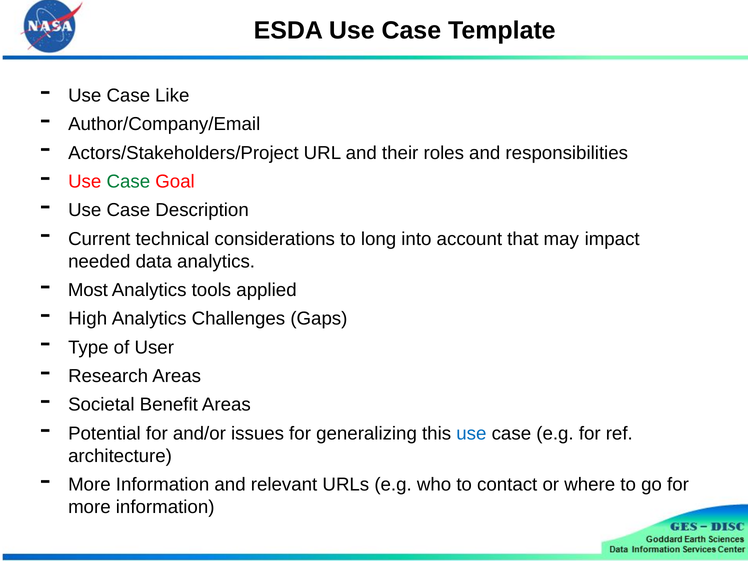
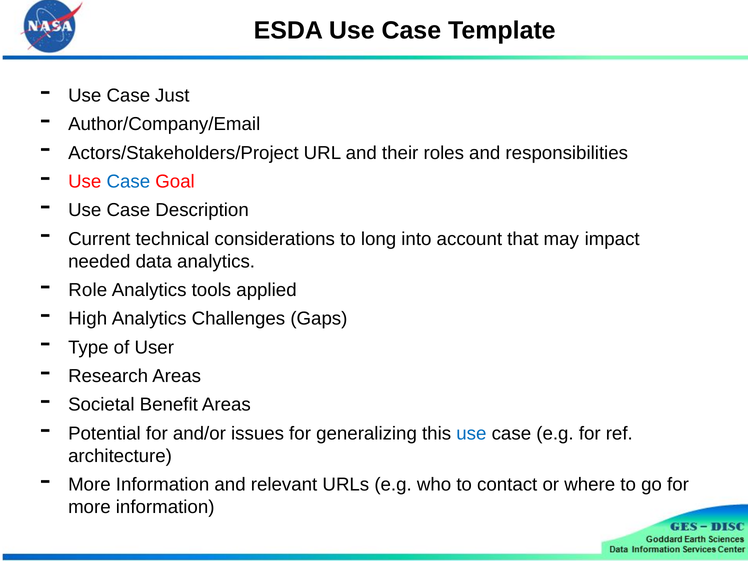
Like: Like -> Just (172, 95)
Case colour: green -> blue (128, 182)
Most: Most -> Role (88, 290)
